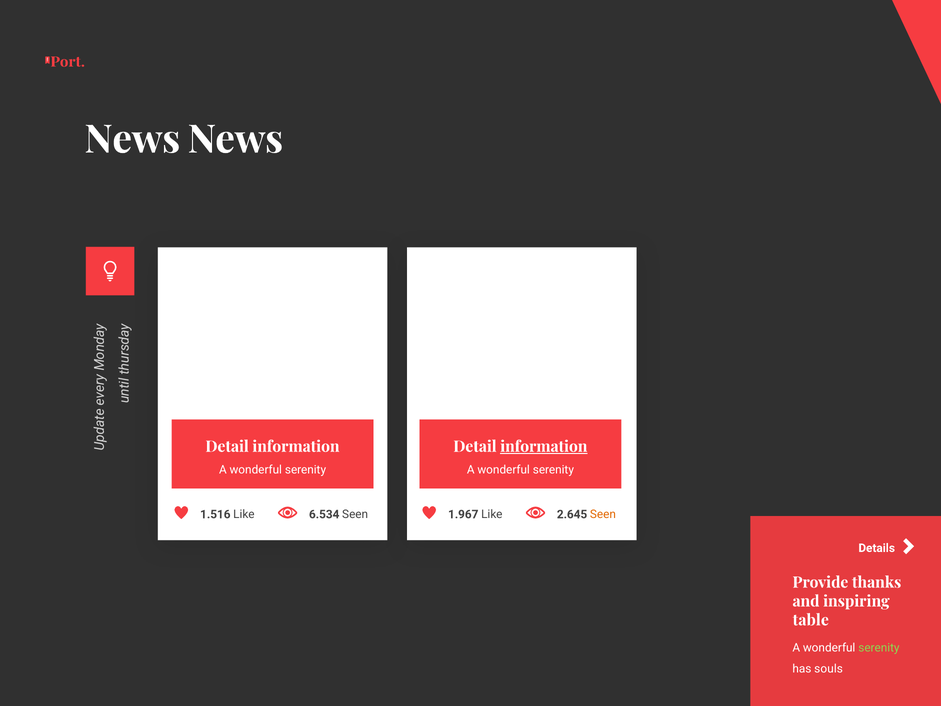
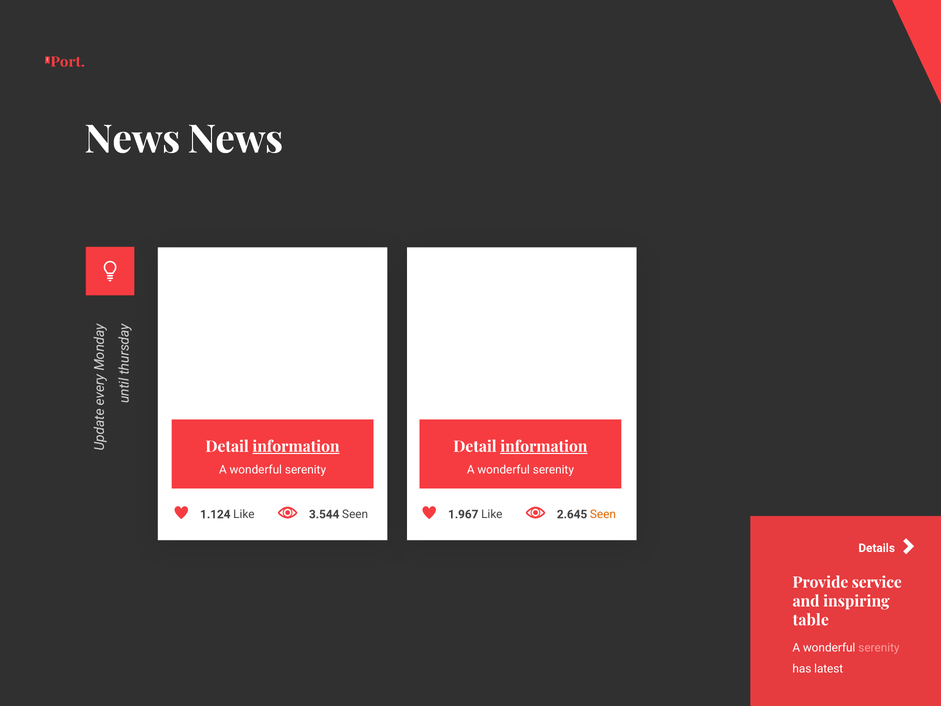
information underline: none -> present (296, 446)
1.516: 1.516 -> 1.124 (215, 514)
6.534: 6.534 -> 3.544 (324, 514)
thanks: thanks -> service (877, 582)
serenity colour: light green -> pink (879, 648)
souls: souls -> latest (829, 669)
